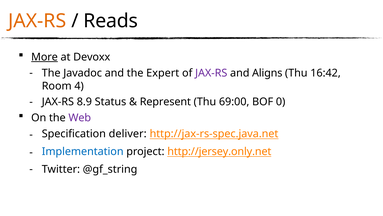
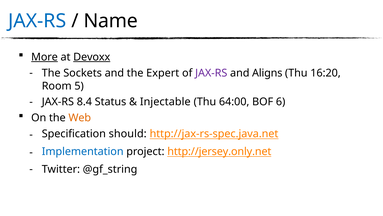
JAX-RS colour: orange -> blue (37, 21)
Reads: Reads -> Name (111, 21)
Devoxx underline: none -> present (92, 57)
Javadoc: Javadoc -> Sockets (83, 73)
16:42: 16:42 -> 16:20 (326, 73)
4: 4 -> 5 (79, 86)
8.9: 8.9 -> 8.4 (84, 102)
Represent: Represent -> Injectable (165, 102)
69:00: 69:00 -> 64:00 (234, 102)
0: 0 -> 6 (281, 102)
Web colour: purple -> orange (80, 118)
deliver: deliver -> should (128, 133)
